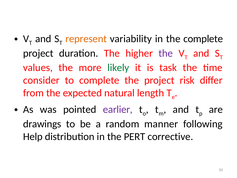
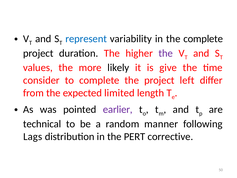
represent colour: orange -> blue (86, 39)
likely colour: green -> black (118, 68)
task: task -> give (168, 68)
risk: risk -> left (187, 80)
natural: natural -> limited (119, 93)
drawings: drawings -> technical (42, 124)
Help: Help -> Lags (33, 136)
